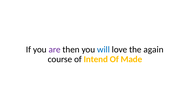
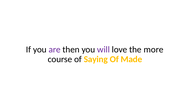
will colour: blue -> purple (103, 50)
again: again -> more (154, 50)
Intend: Intend -> Saying (96, 59)
